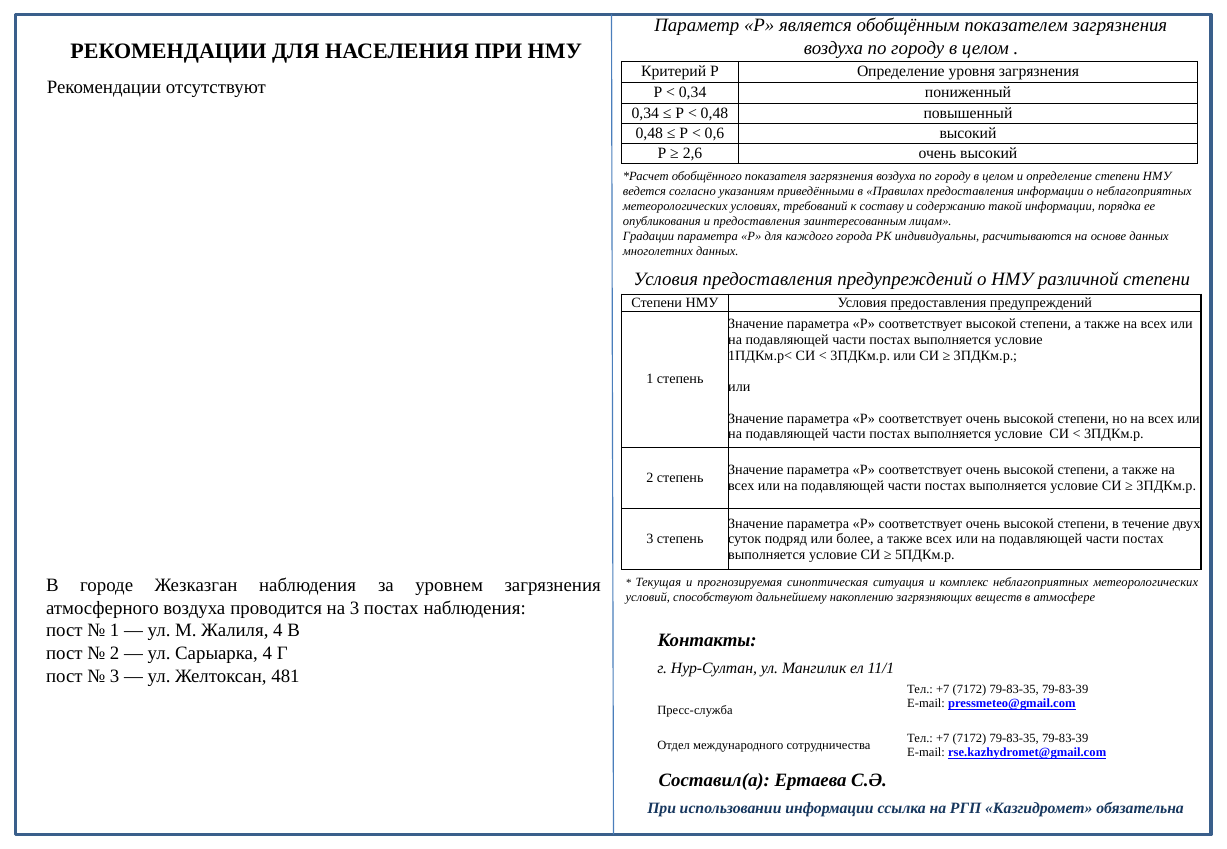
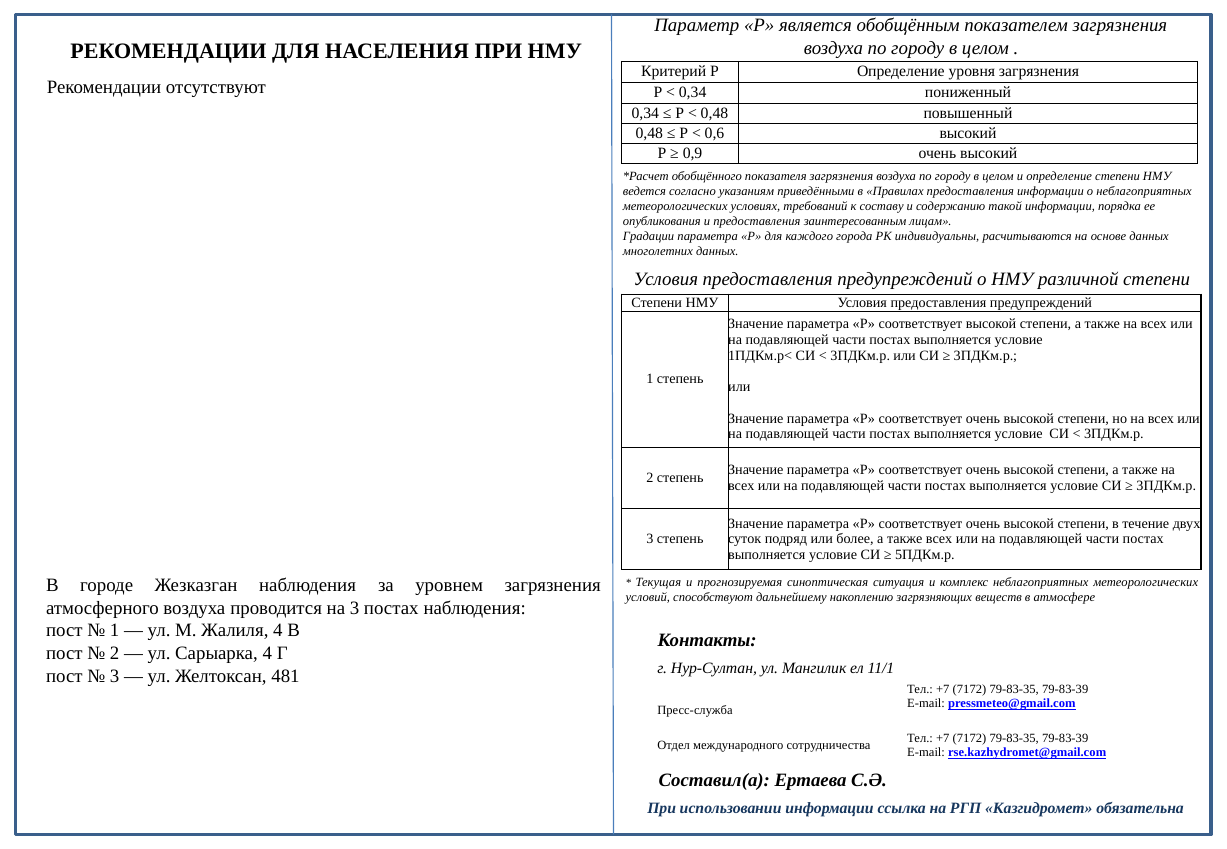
2,6: 2,6 -> 0,9 (693, 154)
